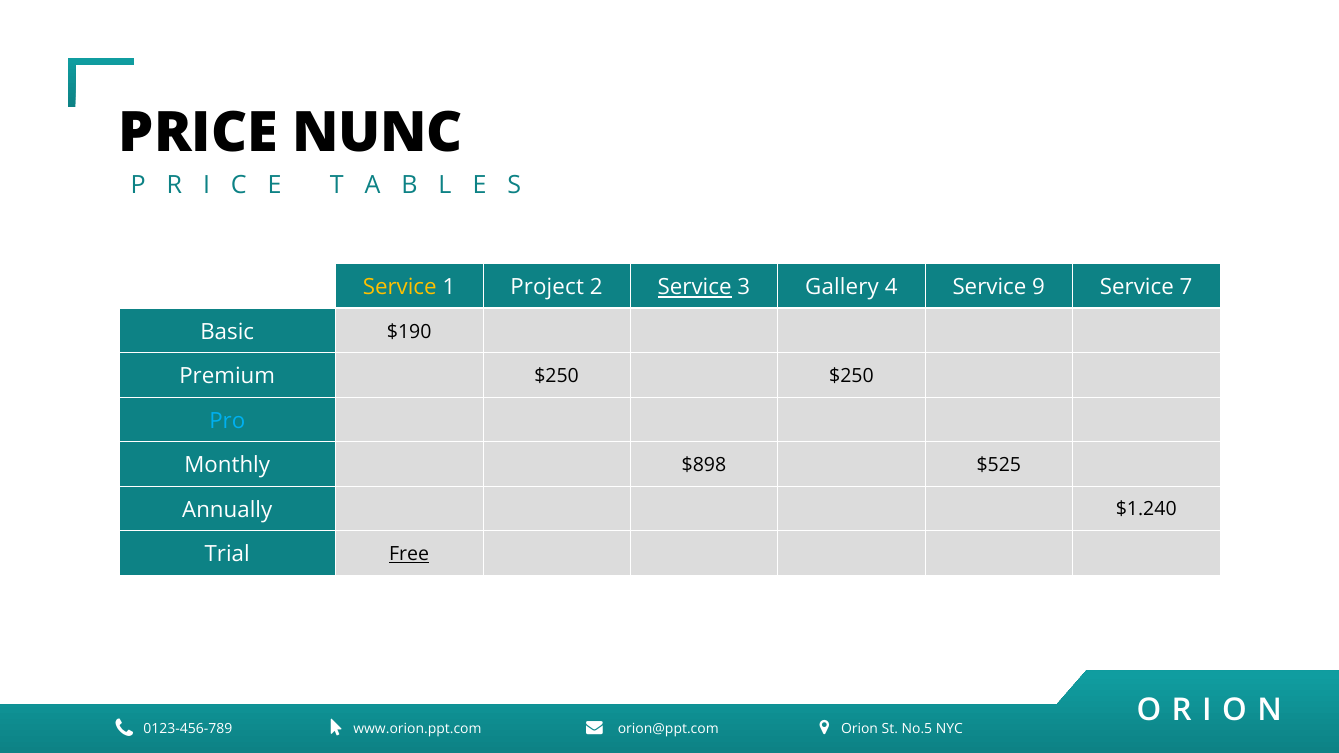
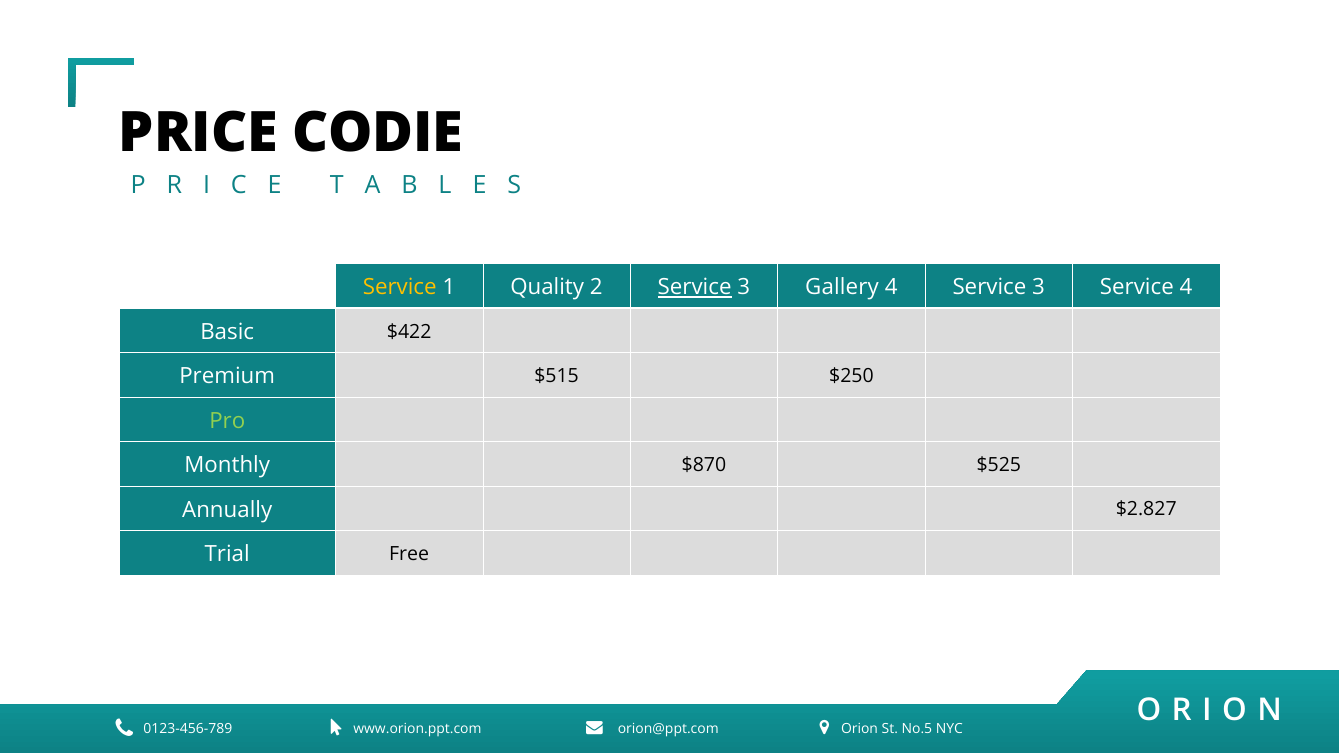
NUNC: NUNC -> CODIE (378, 133)
Project: Project -> Quality (547, 287)
4 Service 9: 9 -> 3 (1039, 287)
Service 7: 7 -> 4 (1186, 287)
$190: $190 -> $422 (409, 332)
Premium $250: $250 -> $515 (557, 376)
Pro colour: light blue -> light green (227, 421)
$898: $898 -> $870 (704, 465)
$1.240: $1.240 -> $2.827 (1146, 510)
Free underline: present -> none (409, 554)
